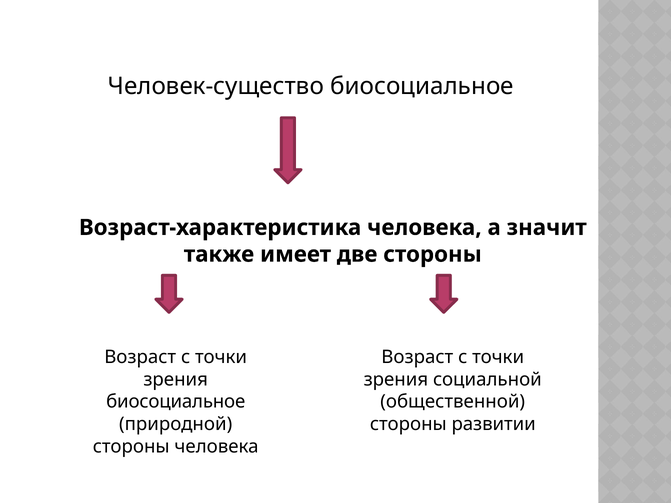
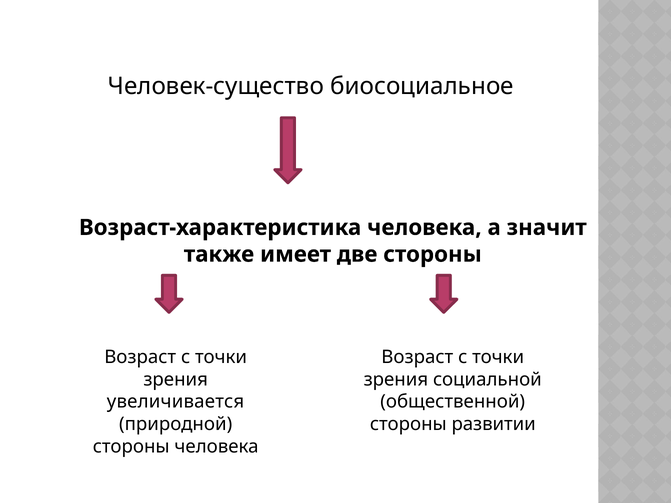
биосоциальное: биосоциальное -> увеличивается (176, 402)
